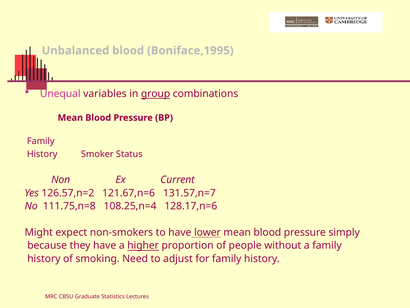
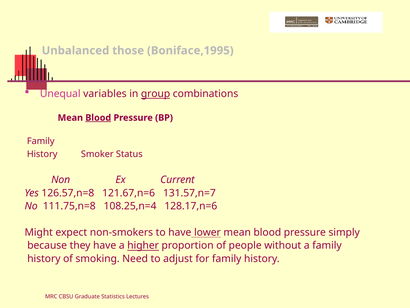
Unbalanced blood: blood -> those (128, 50)
Blood underline: none -> present (98, 118)
126.57,n=2: 126.57,n=2 -> 126.57,n=8 (68, 193)
